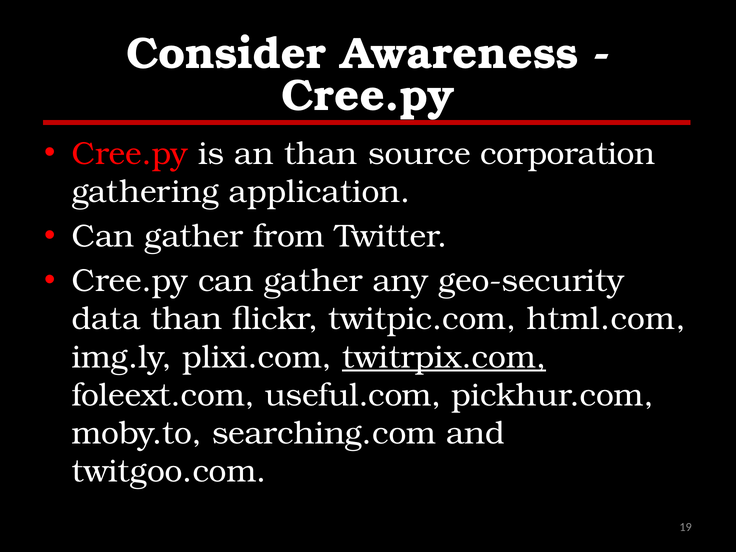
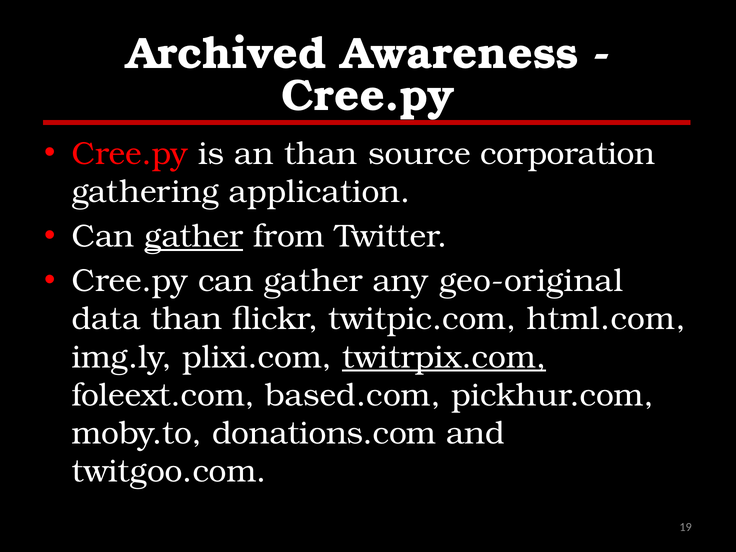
Consider: Consider -> Archived (226, 54)
gather underline: none -> present (194, 236)
geo-security: geo-security -> geo-original (531, 281)
useful.com: useful.com -> based.com (353, 395)
searching.com: searching.com -> donations.com (324, 433)
